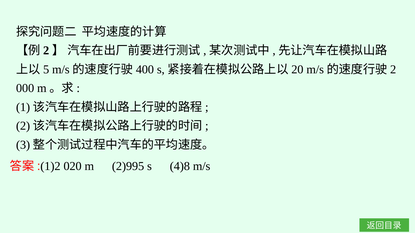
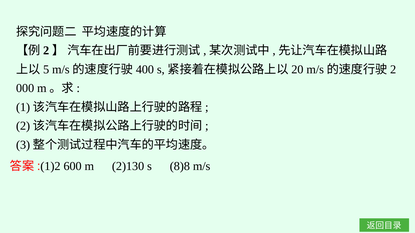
020: 020 -> 600 (73, 166)
2)995: 2)995 -> 2)130 (128, 166)
4)8: 4)8 -> 8)8 (180, 166)
